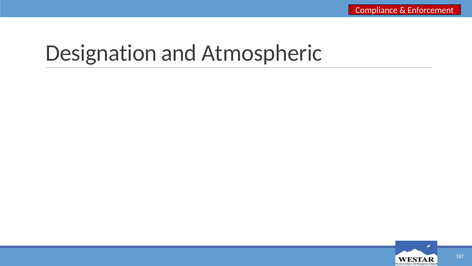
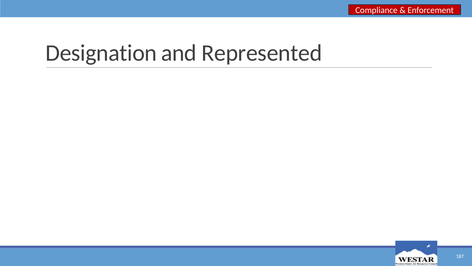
Atmospheric: Atmospheric -> Represented (262, 53)
